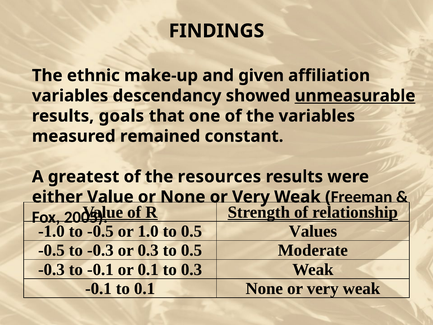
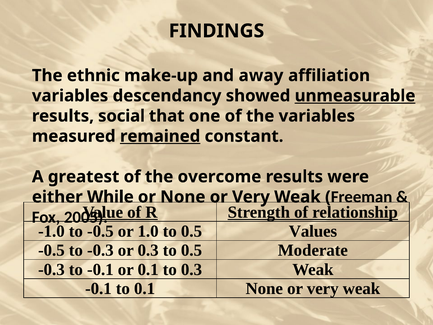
given: given -> away (261, 75)
goals: goals -> social (122, 116)
remained underline: none -> present (160, 136)
resources: resources -> overcome (219, 177)
either Value: Value -> While (110, 197)
